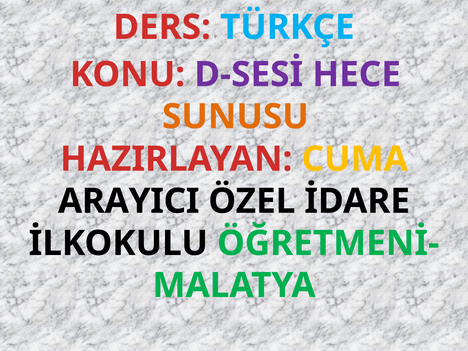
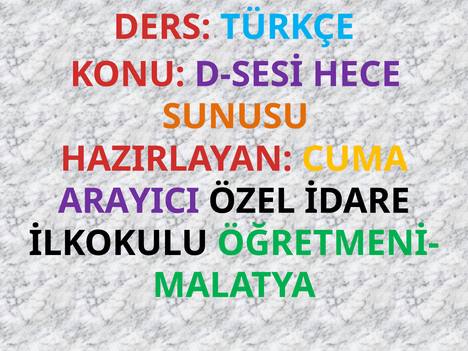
ARAYICI colour: black -> purple (129, 201)
